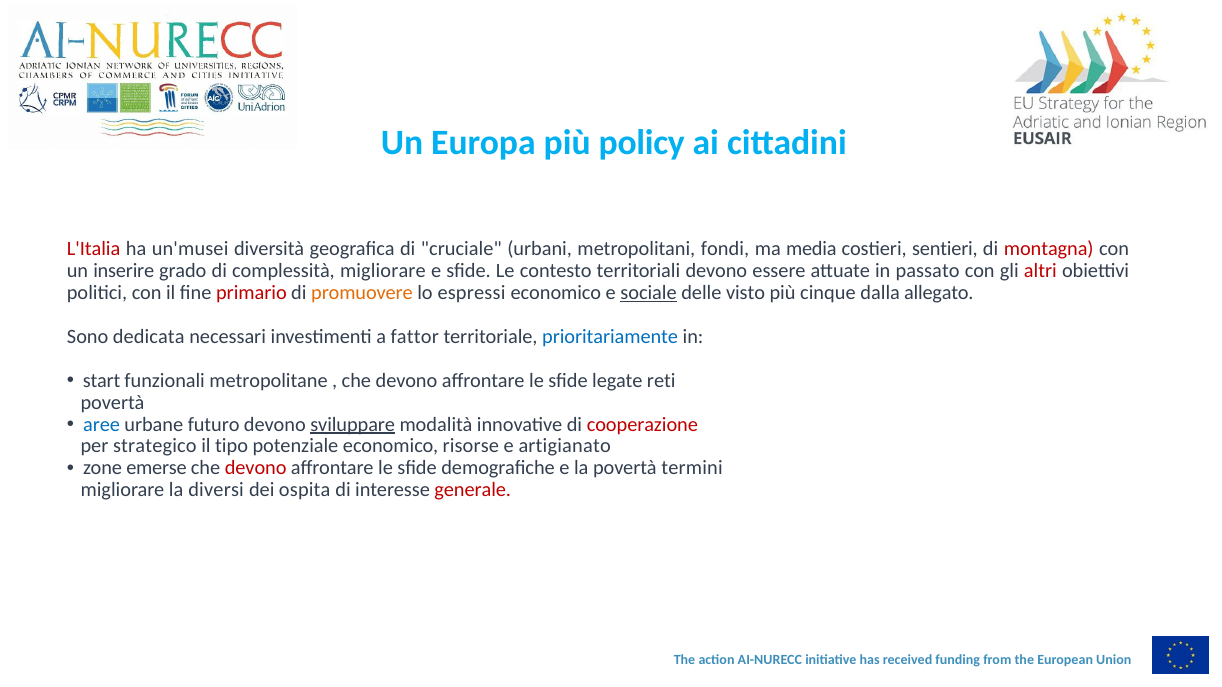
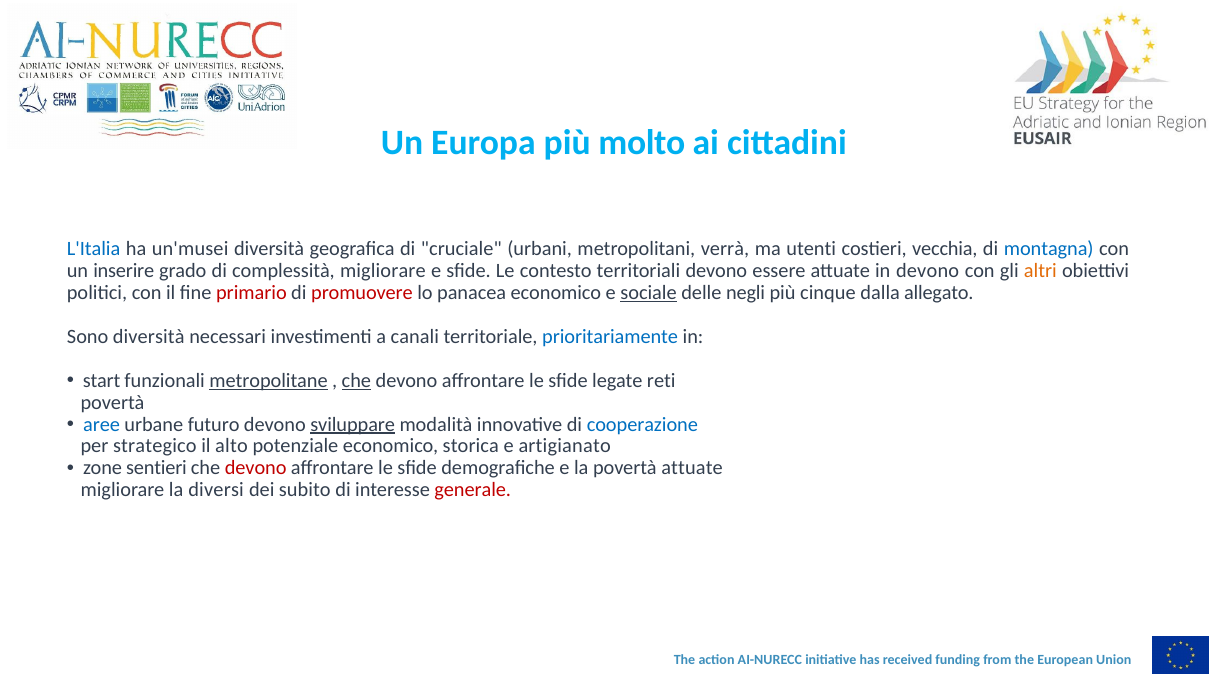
policy: policy -> molto (642, 143)
L'Italia colour: red -> blue (94, 249)
fondi: fondi -> verrà (725, 249)
media: media -> utenti (811, 249)
sentieri: sentieri -> vecchia (945, 249)
montagna colour: red -> blue (1049, 249)
in passato: passato -> devono (928, 271)
altri colour: red -> orange (1040, 271)
promuovere colour: orange -> red (362, 293)
espressi: espressi -> panacea (472, 293)
visto: visto -> negli (746, 293)
Sono dedicata: dedicata -> diversità (149, 337)
fattor: fattor -> canali (415, 337)
metropolitane underline: none -> present (269, 381)
che underline: none -> present (356, 381)
cooperazione colour: red -> blue (642, 425)
tipo: tipo -> alto (231, 447)
risorse: risorse -> storica (471, 447)
emerse: emerse -> sentieri (157, 468)
povertà termini: termini -> attuate (692, 468)
ospita: ospita -> subito (305, 490)
